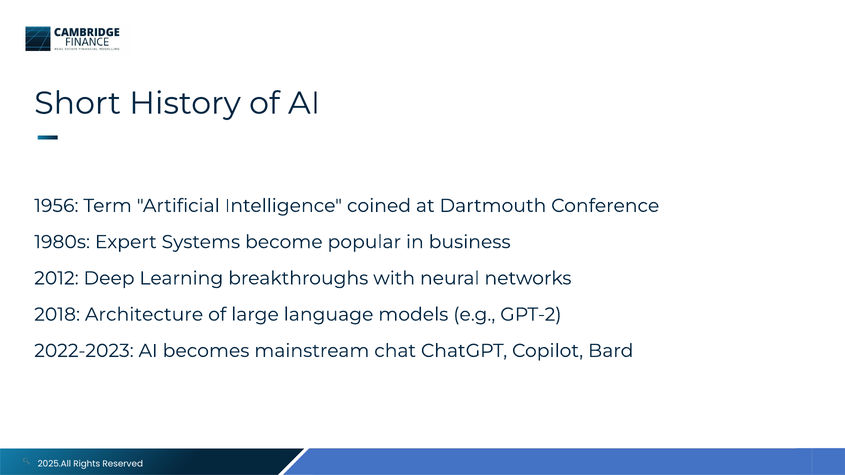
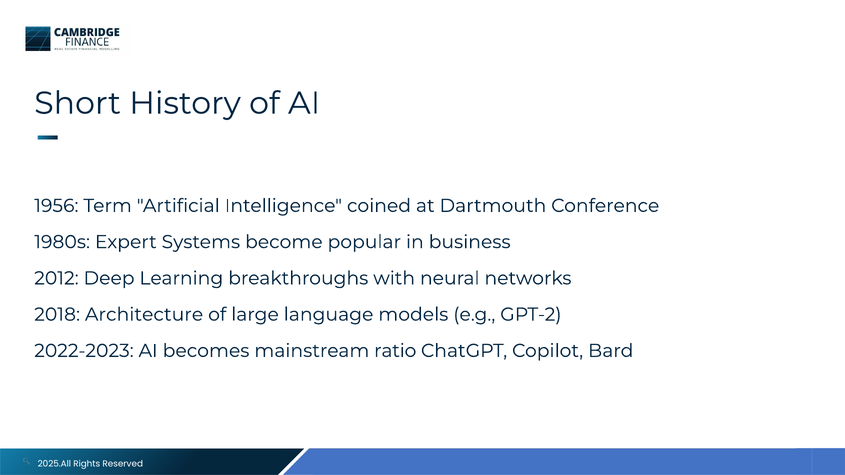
chat: chat -> ratio (395, 351)
